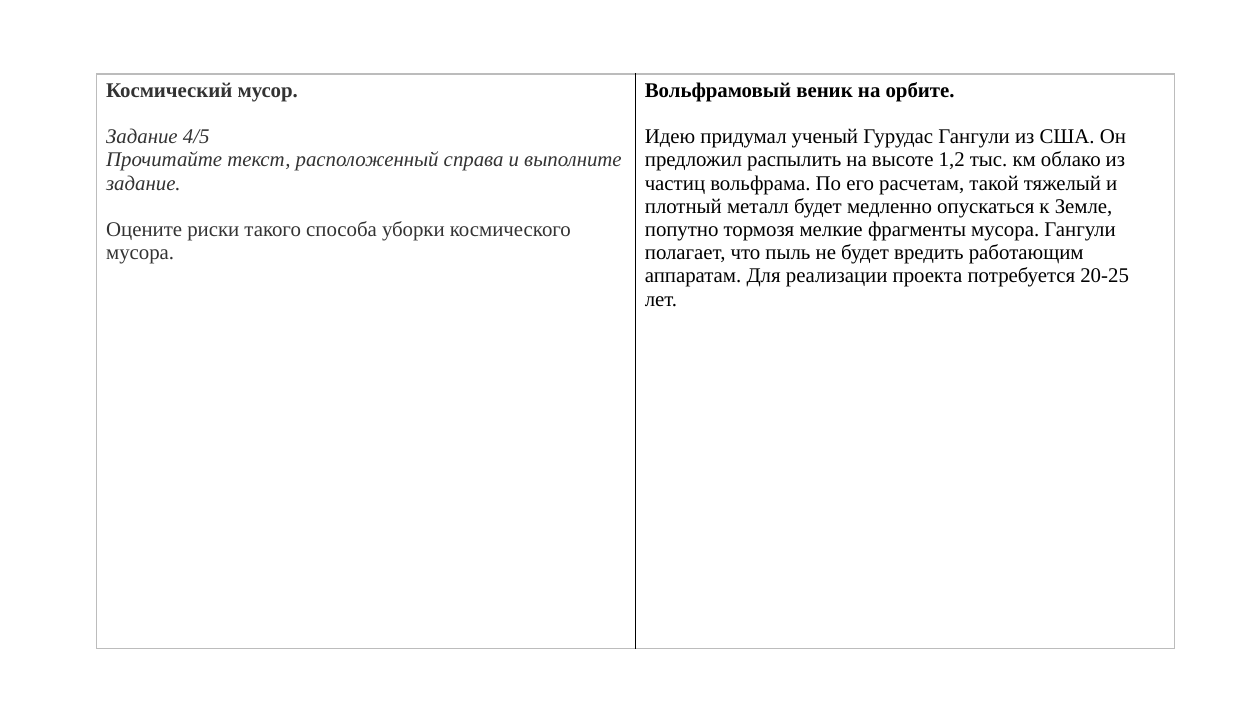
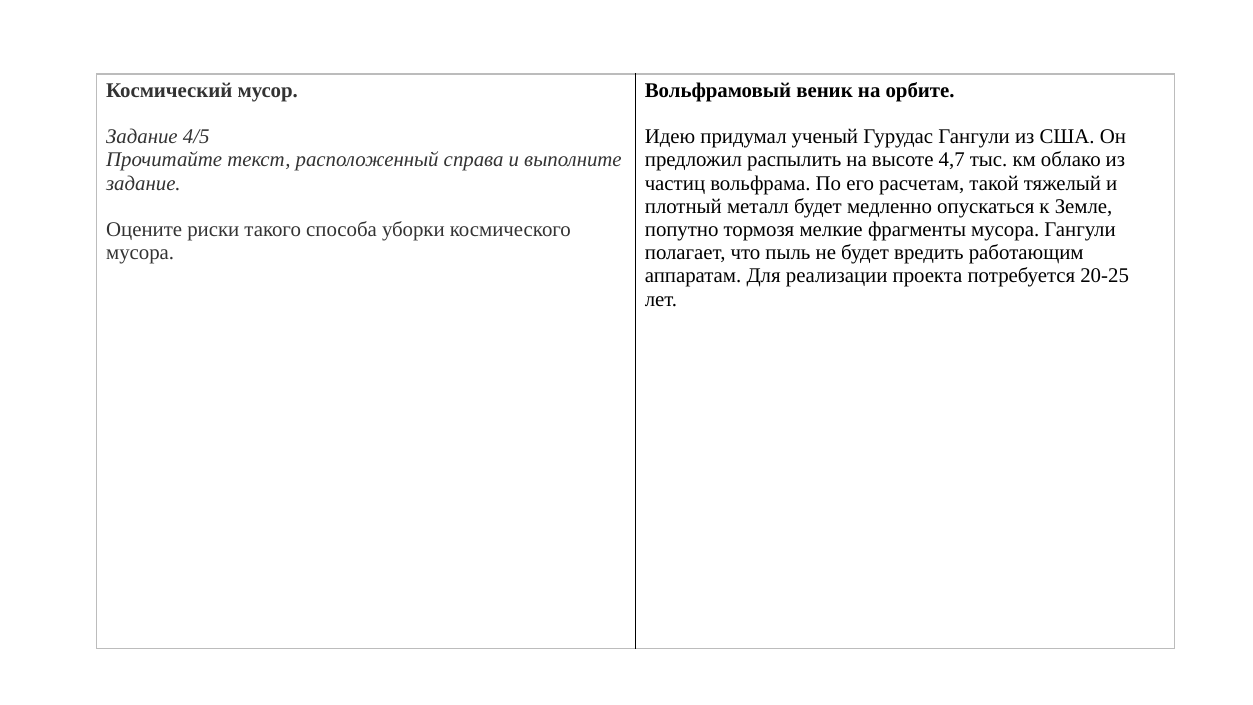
1,2: 1,2 -> 4,7 (952, 160)
